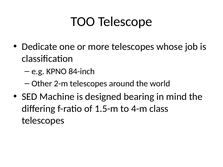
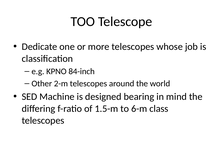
4-m: 4-m -> 6-m (139, 109)
